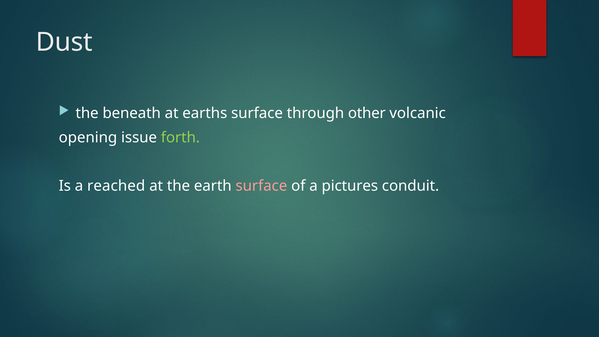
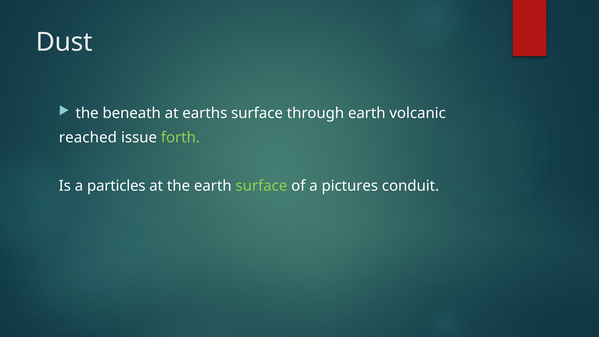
through other: other -> earth (367, 113)
opening: opening -> reached (88, 137)
reached: reached -> particles (116, 186)
surface colour: pink -> light green (261, 186)
